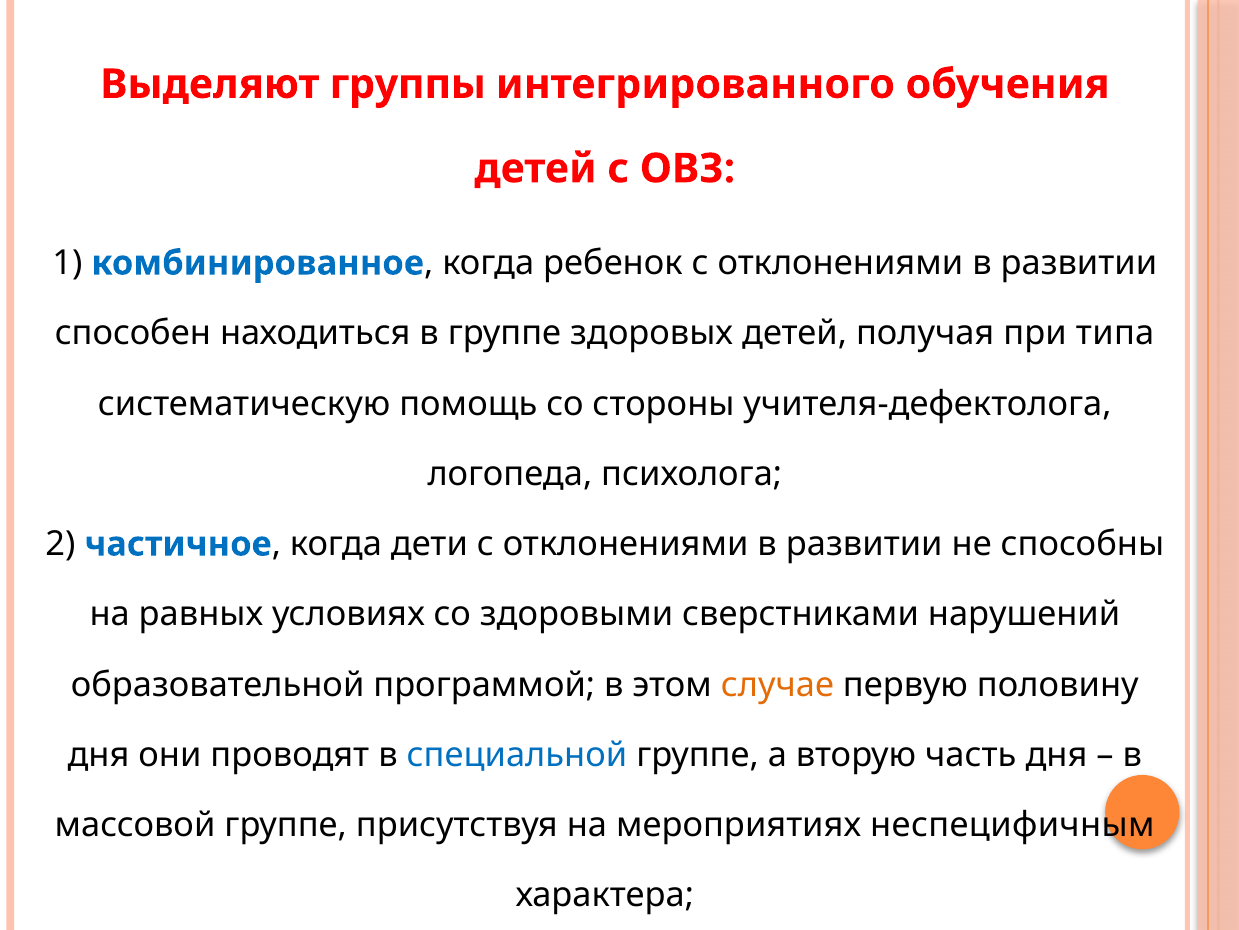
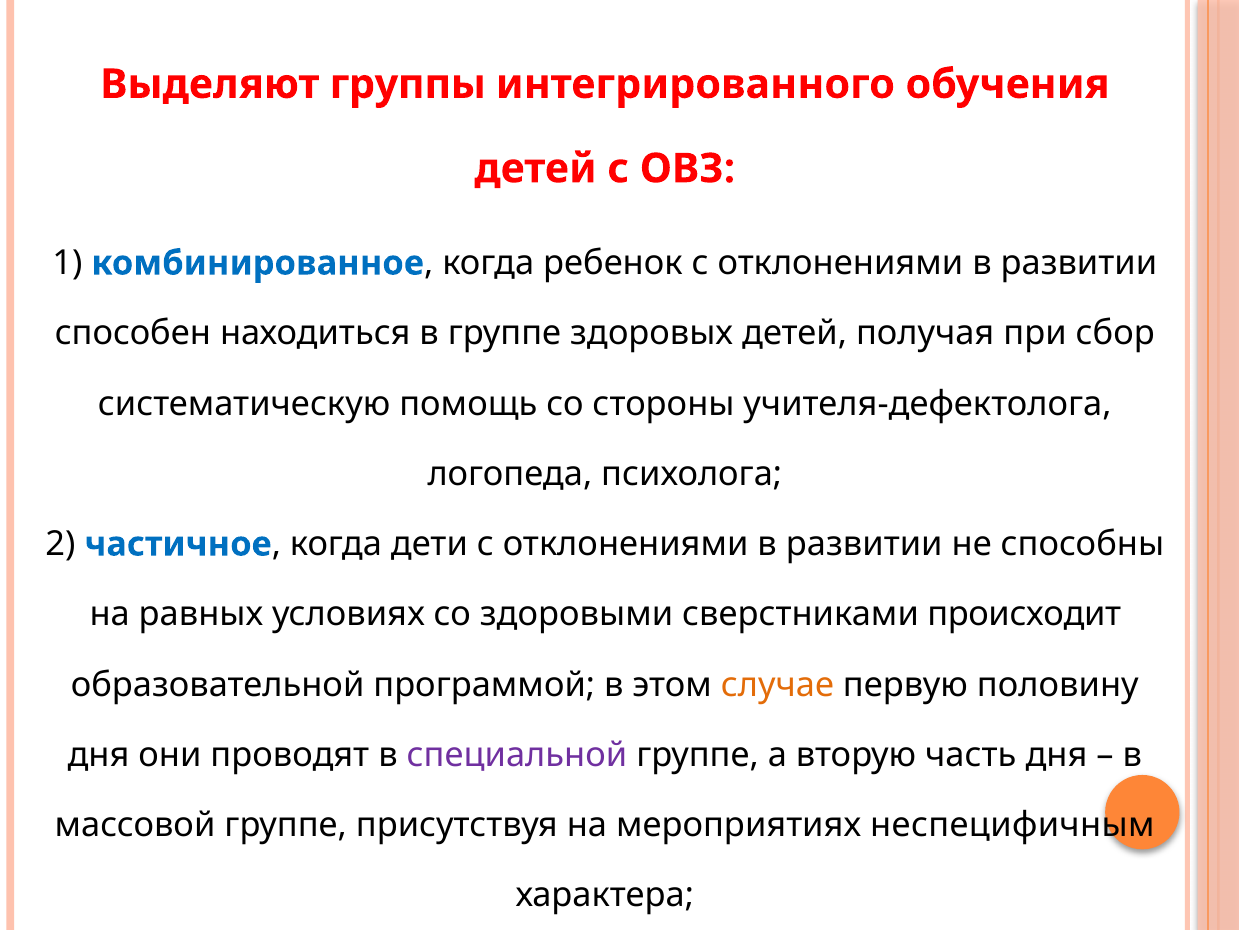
типа: типа -> сбор (1115, 333)
нарушений: нарушений -> происходит (1024, 614)
специальной colour: blue -> purple (517, 754)
